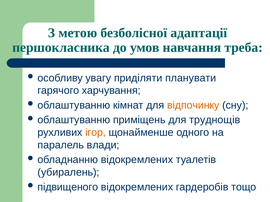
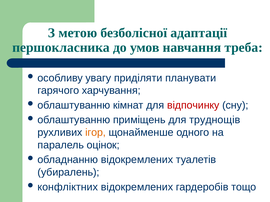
відпочинку colour: orange -> red (193, 105)
влади: влади -> оцінок (103, 145)
підвищеного: підвищеного -> конфліктних (68, 187)
